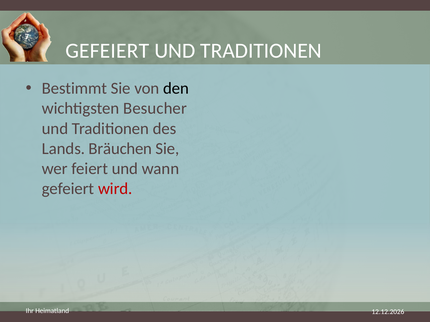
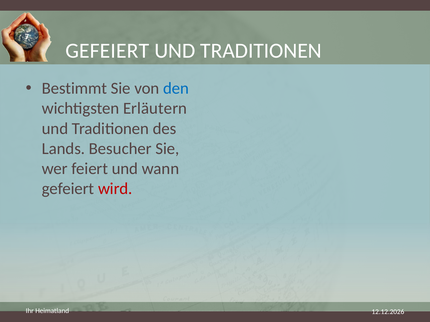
den colour: black -> blue (176, 89)
Besucher: Besucher -> Erläutern (155, 109)
Bräuchen: Bräuchen -> Besucher (120, 149)
